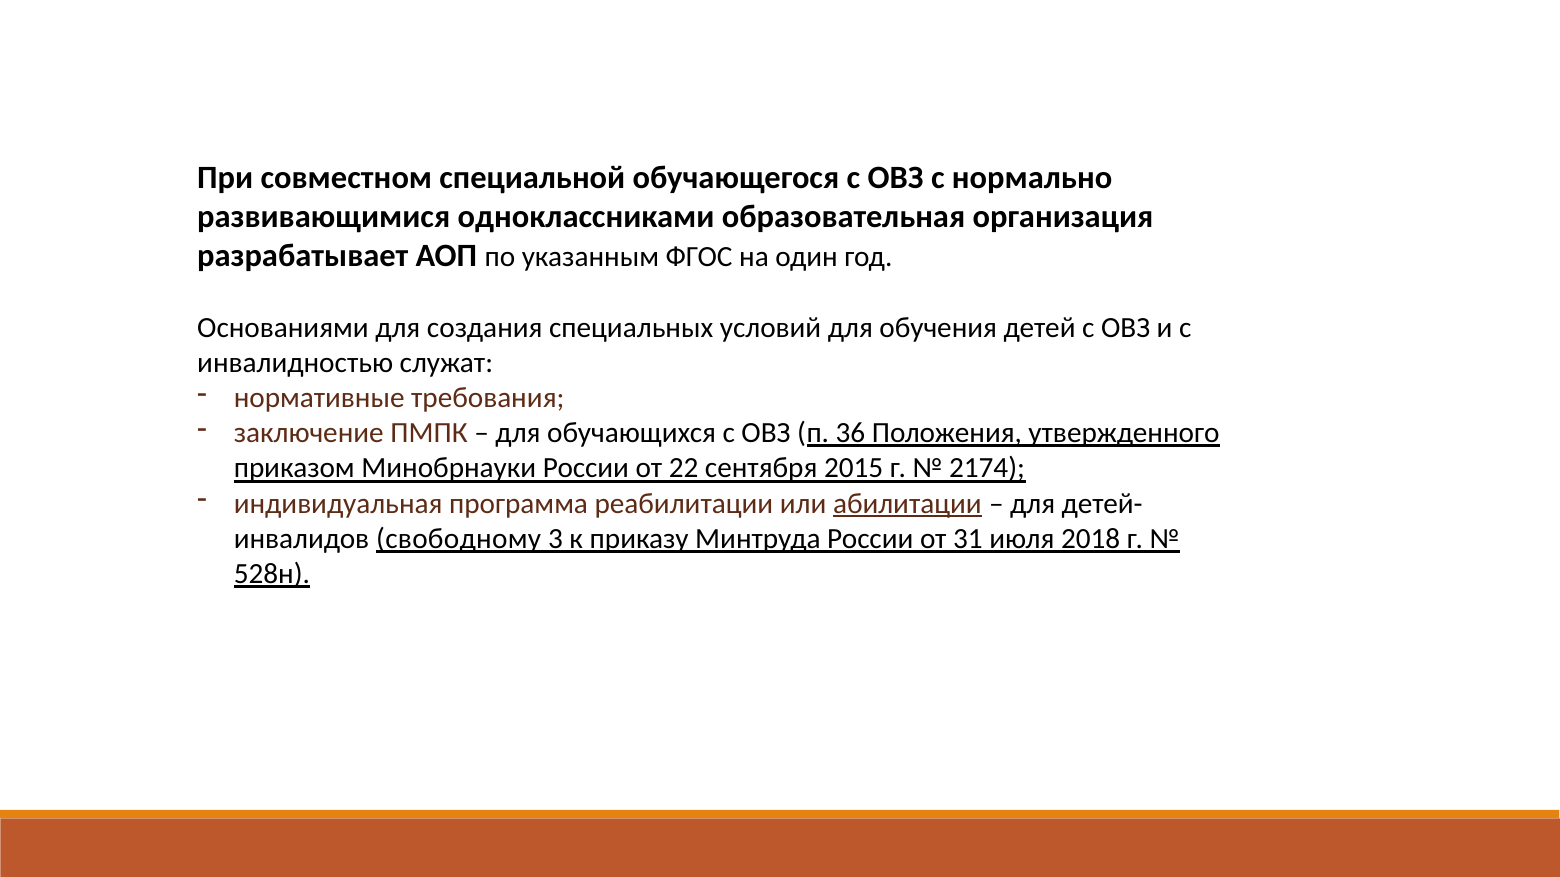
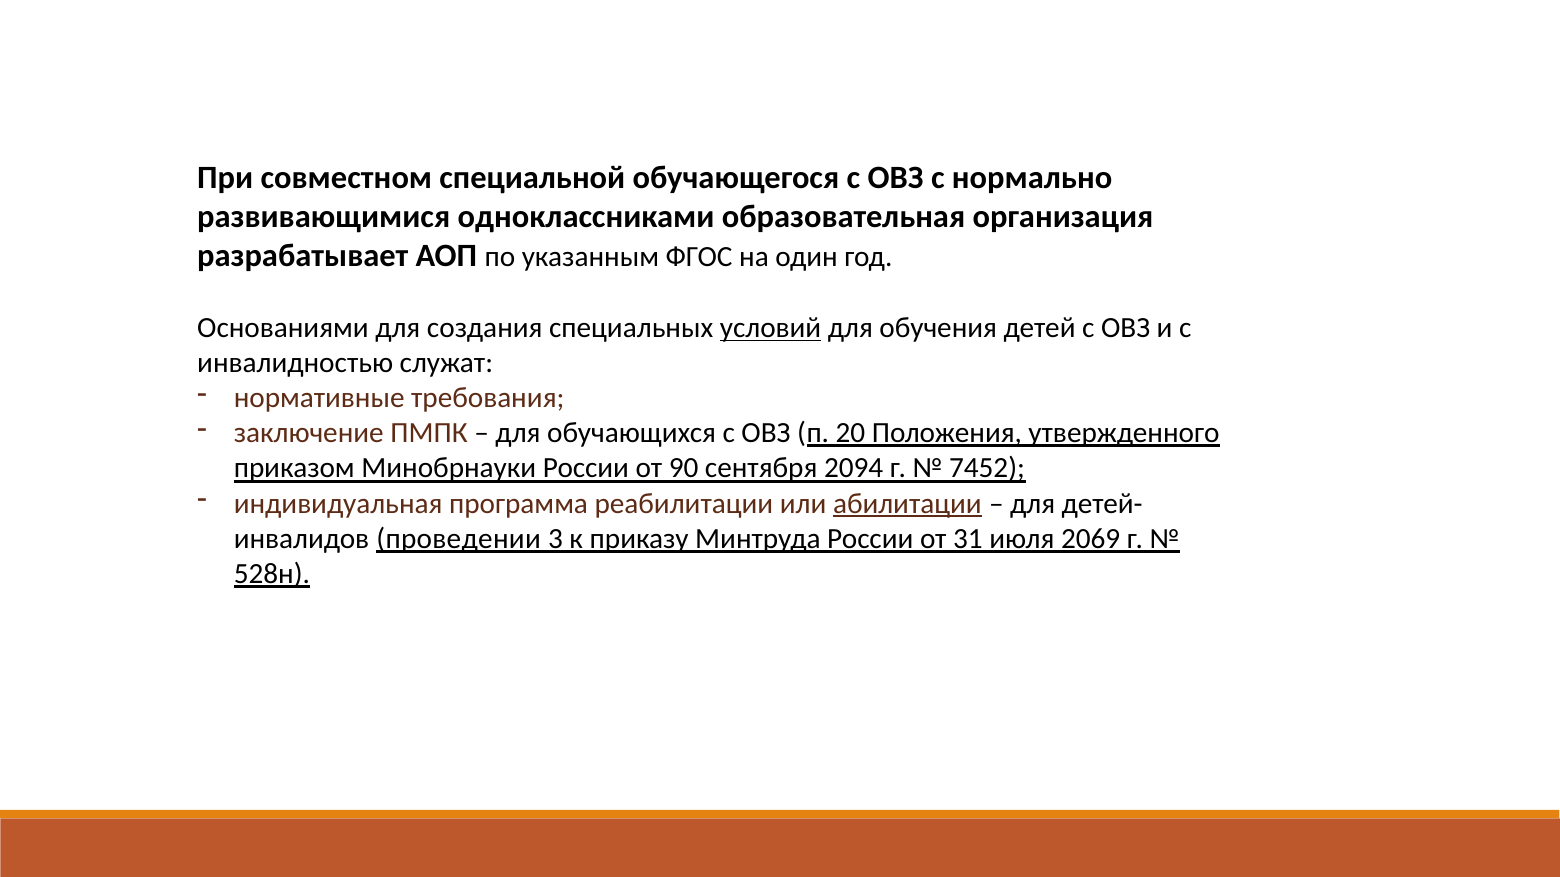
условий underline: none -> present (771, 328)
36: 36 -> 20 (850, 433)
22: 22 -> 90 (684, 469)
2015: 2015 -> 2094 (854, 469)
2174: 2174 -> 7452 (987, 469)
свободному: свободному -> проведении (459, 539)
2018: 2018 -> 2069 (1091, 539)
